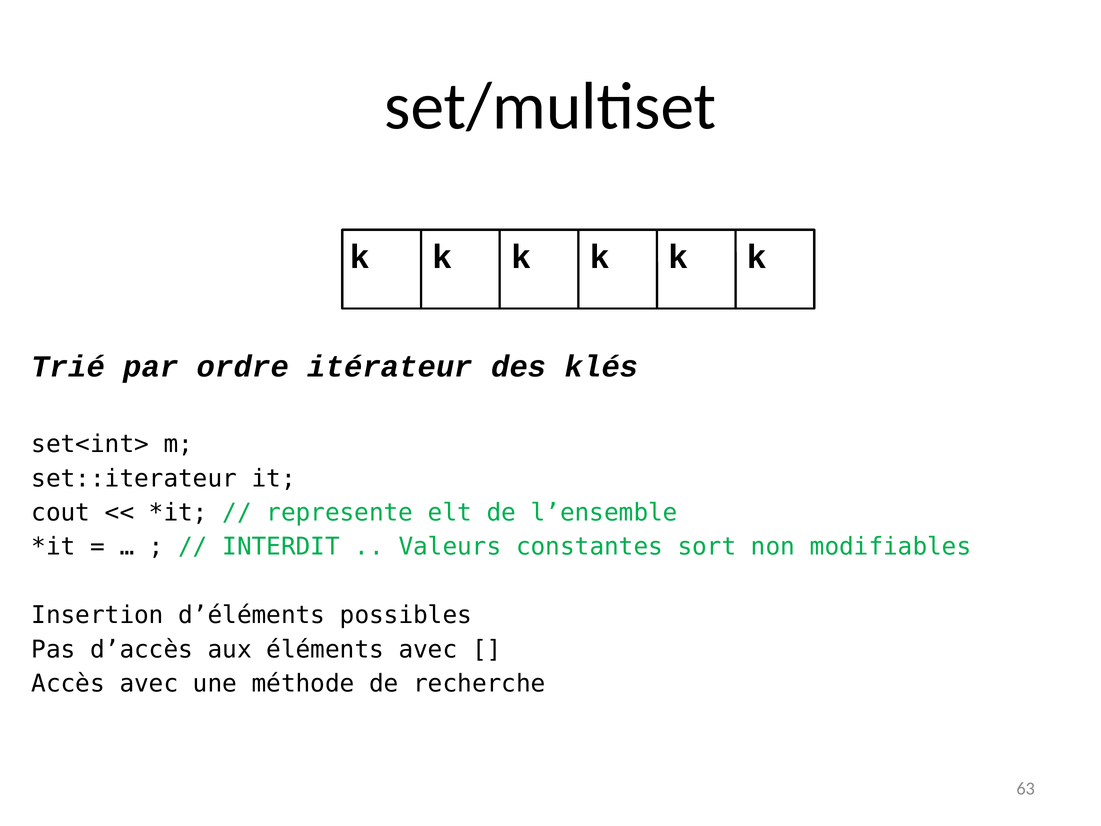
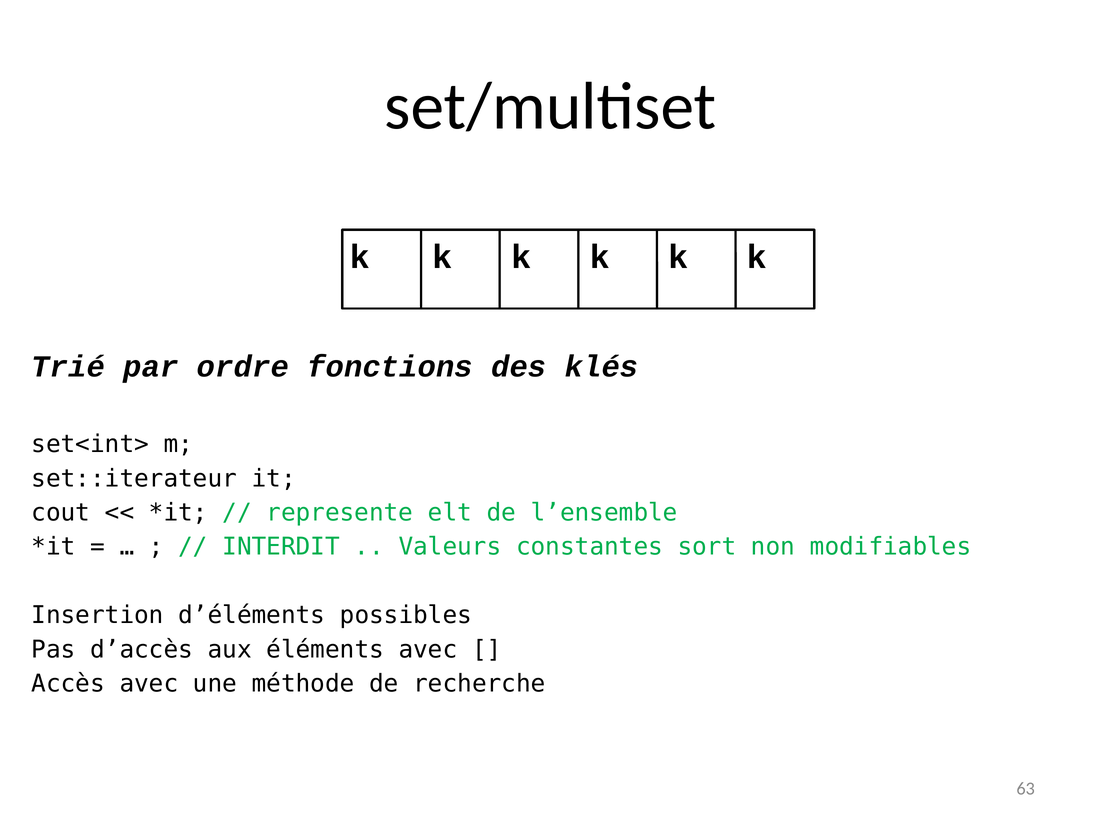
itérateur: itérateur -> fonctions (390, 367)
